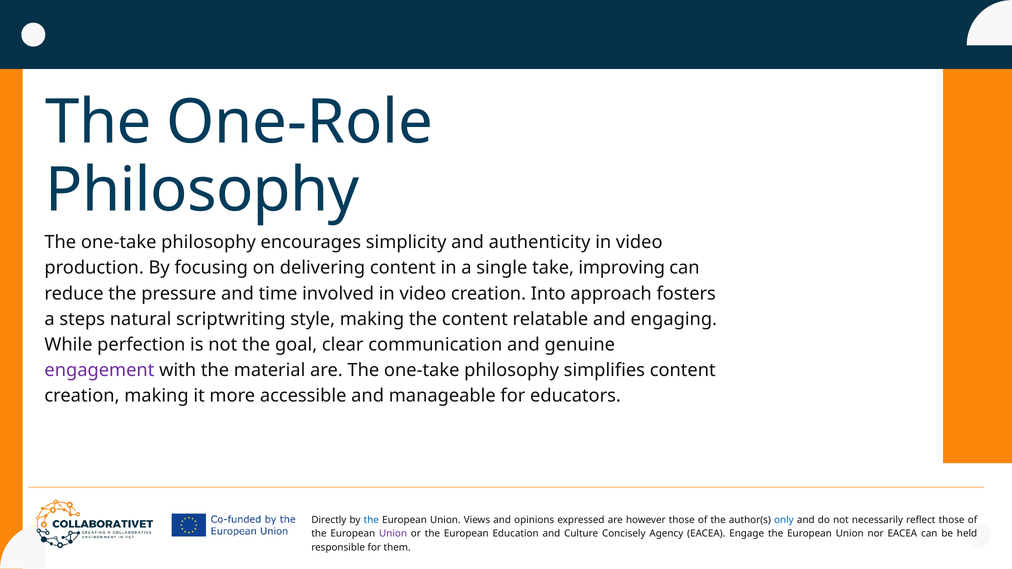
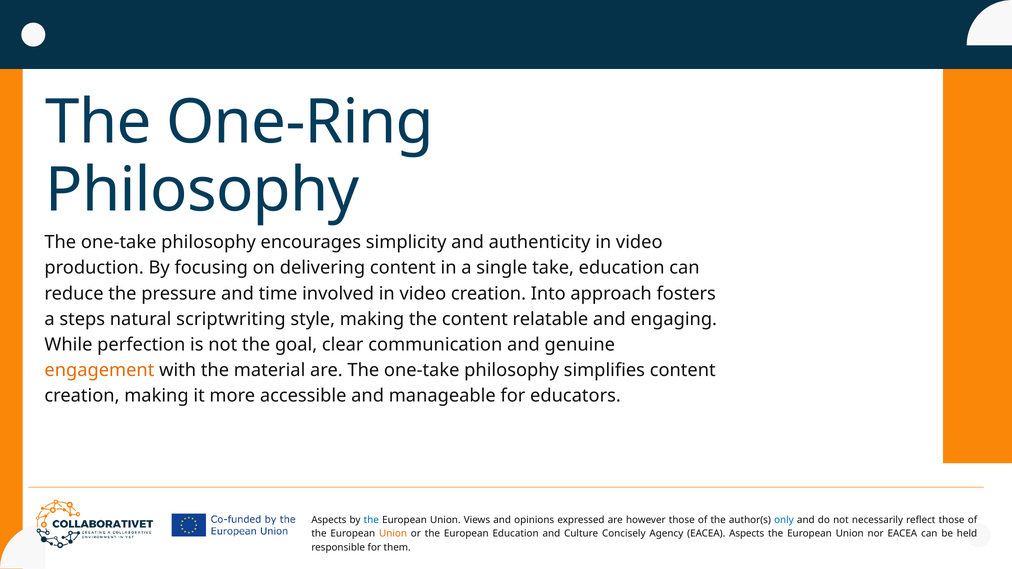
One-Role: One-Role -> One-Ring (300, 123)
take improving: improving -> education (622, 268)
engagement colour: purple -> orange (99, 370)
Directly: Directly -> Aspects (329, 520)
Union colour: purple -> orange (393, 534)
EACEA Engage: Engage -> Aspects (747, 534)
